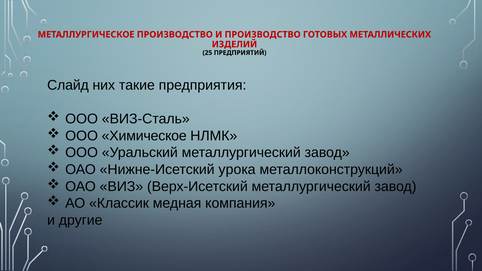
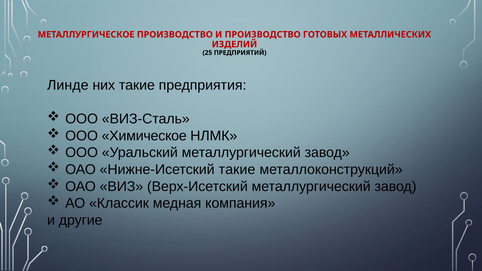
Слайд: Слайд -> Линде (68, 85)
Нижне-Исетский урока: урока -> такие (237, 170)
